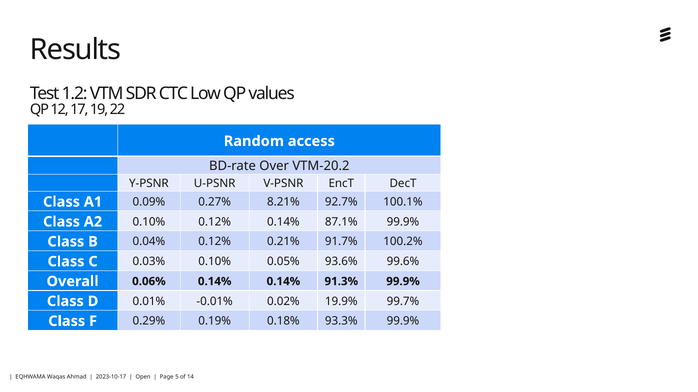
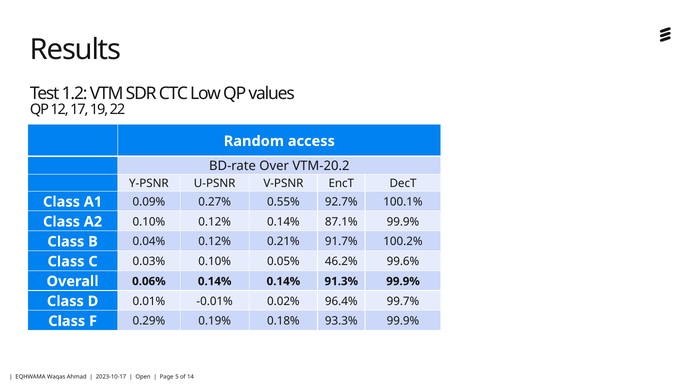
8.21%: 8.21% -> 0.55% (283, 202)
93.6%: 93.6% -> 46.2% (341, 262)
19.9%: 19.9% -> 96.4% (341, 302)
